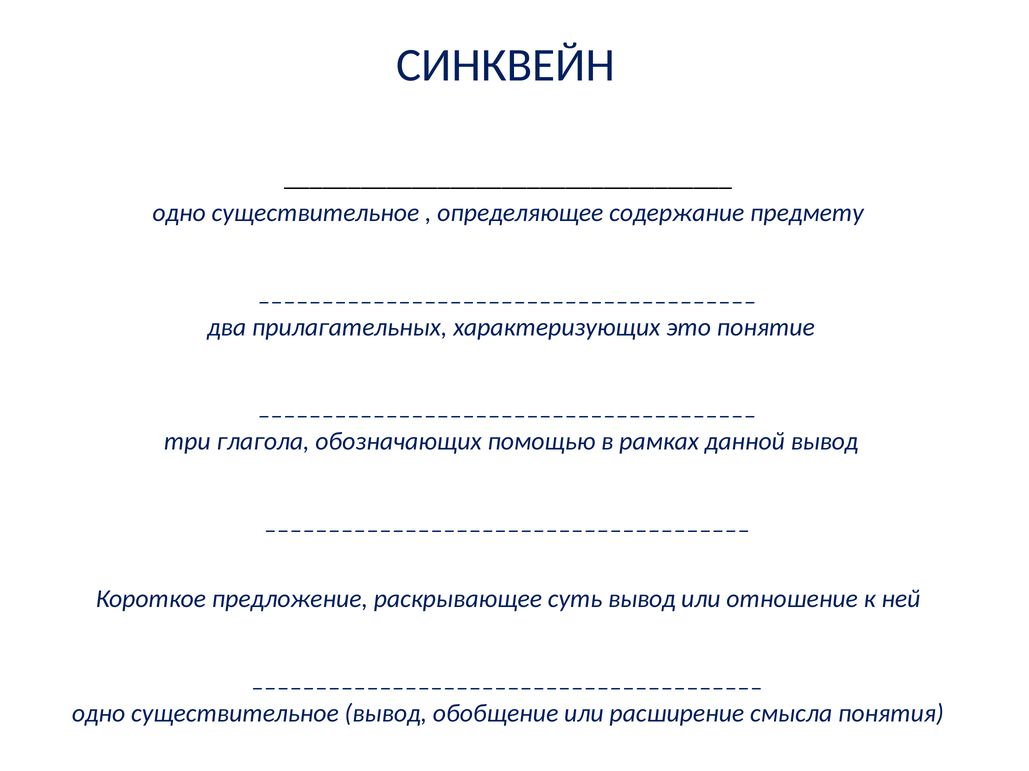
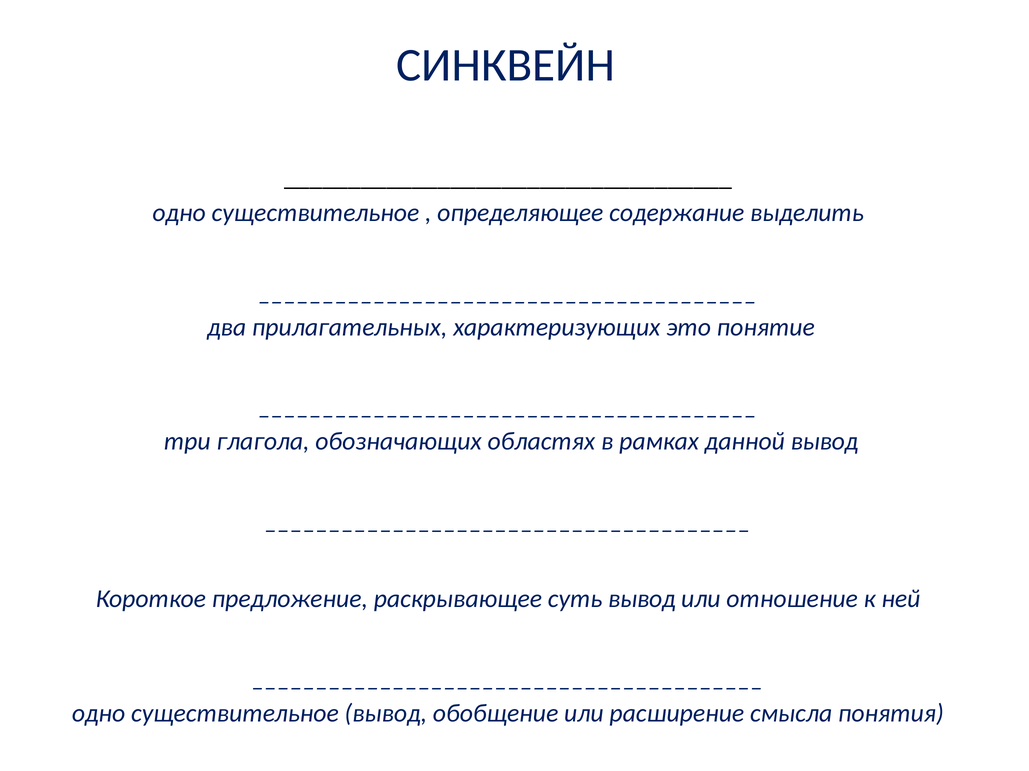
предмету: предмету -> выделить (807, 213)
помощью: помощью -> областях (541, 442)
